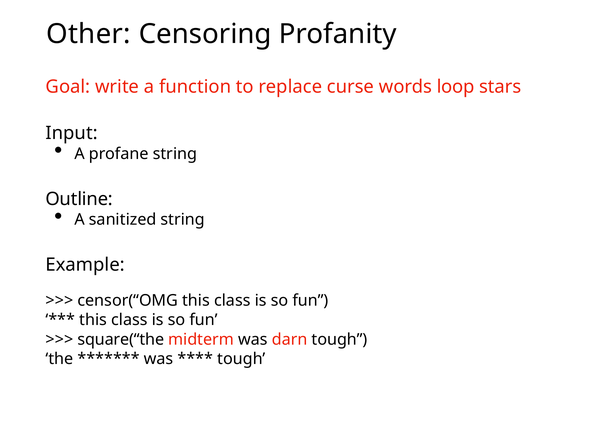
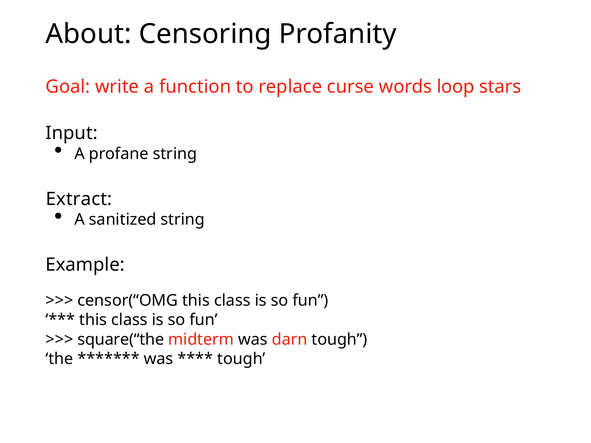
Other: Other -> About (89, 34)
Outline: Outline -> Extract (79, 199)
